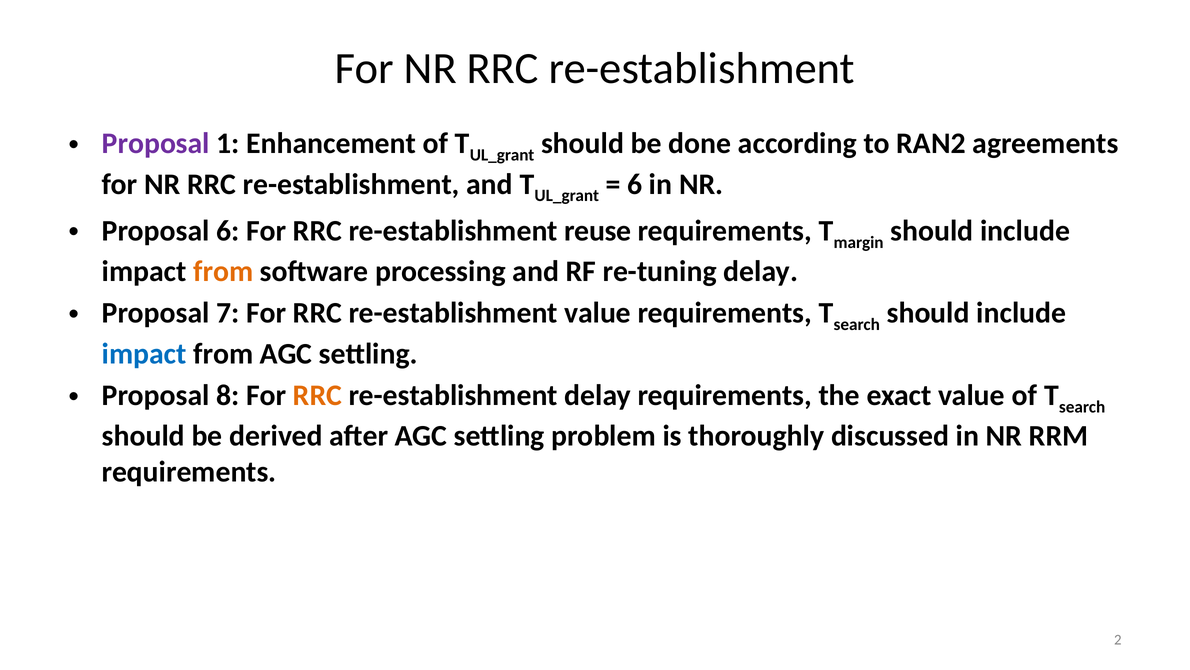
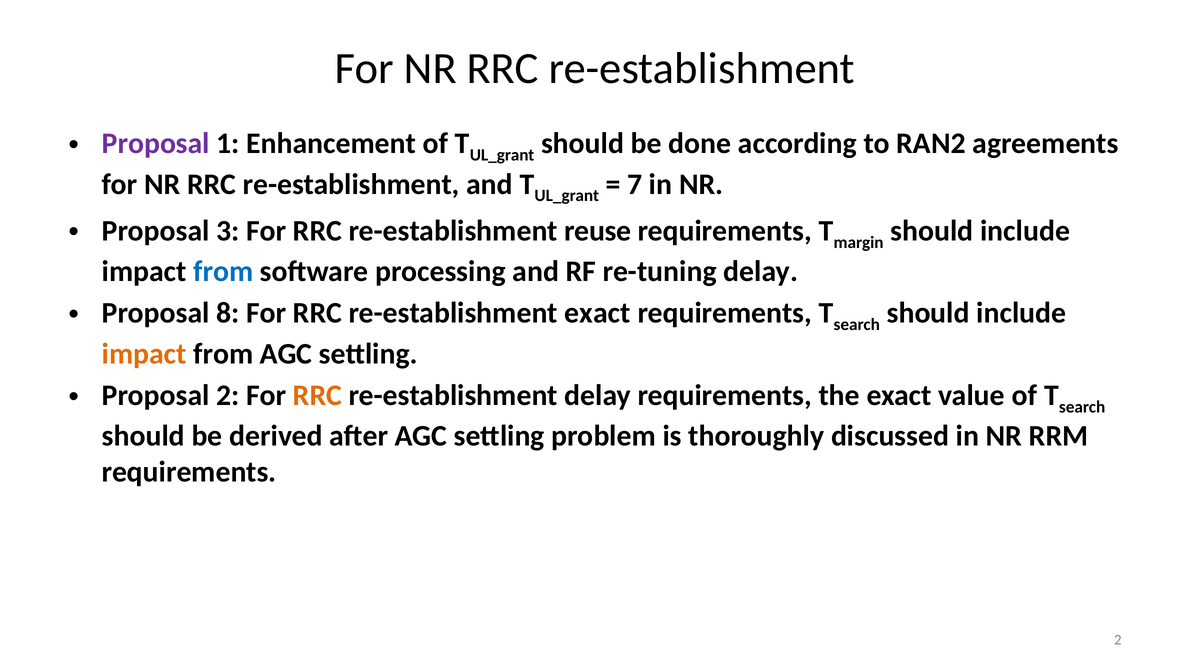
6: 6 -> 7 (635, 184)
Proposal 6: 6 -> 3 (228, 231)
from colour: orange -> blue (223, 271)
7: 7 -> 8 (228, 313)
re-establishment value: value -> exact (598, 313)
impact colour: blue -> orange (144, 353)
Proposal 8: 8 -> 2 (228, 395)
